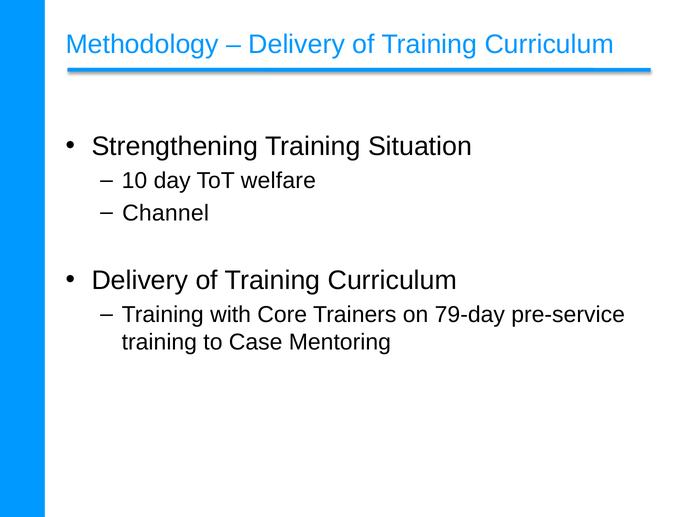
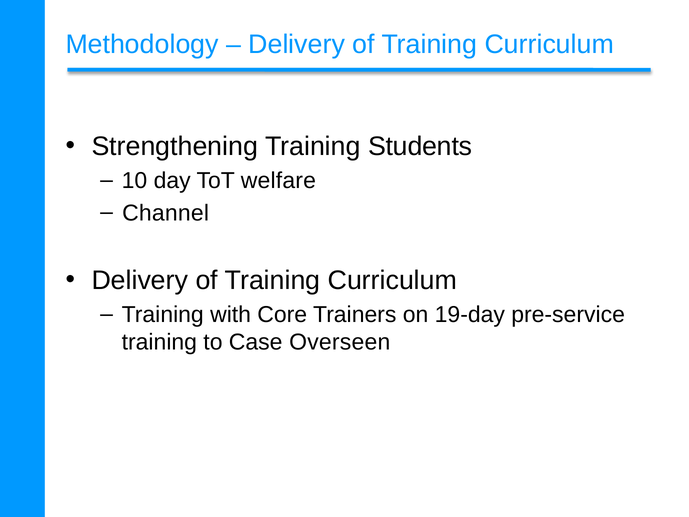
Situation: Situation -> Students (420, 146)
79-day: 79-day -> 19-day (470, 315)
Mentoring: Mentoring -> Overseen (340, 342)
